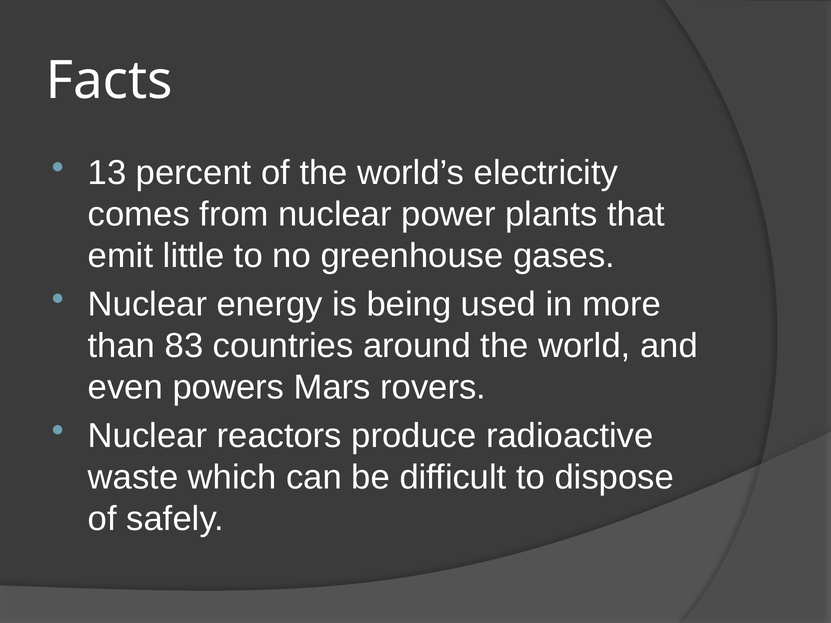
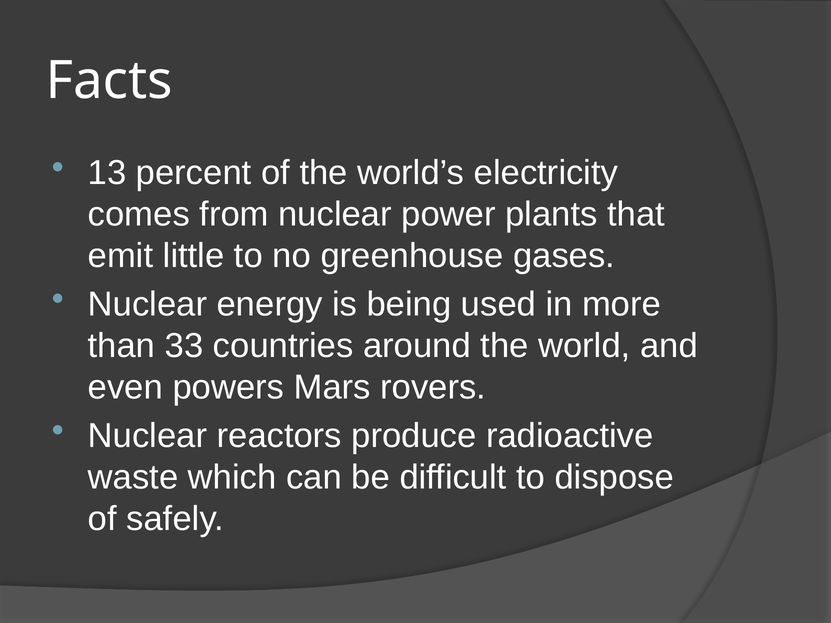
83: 83 -> 33 (184, 346)
